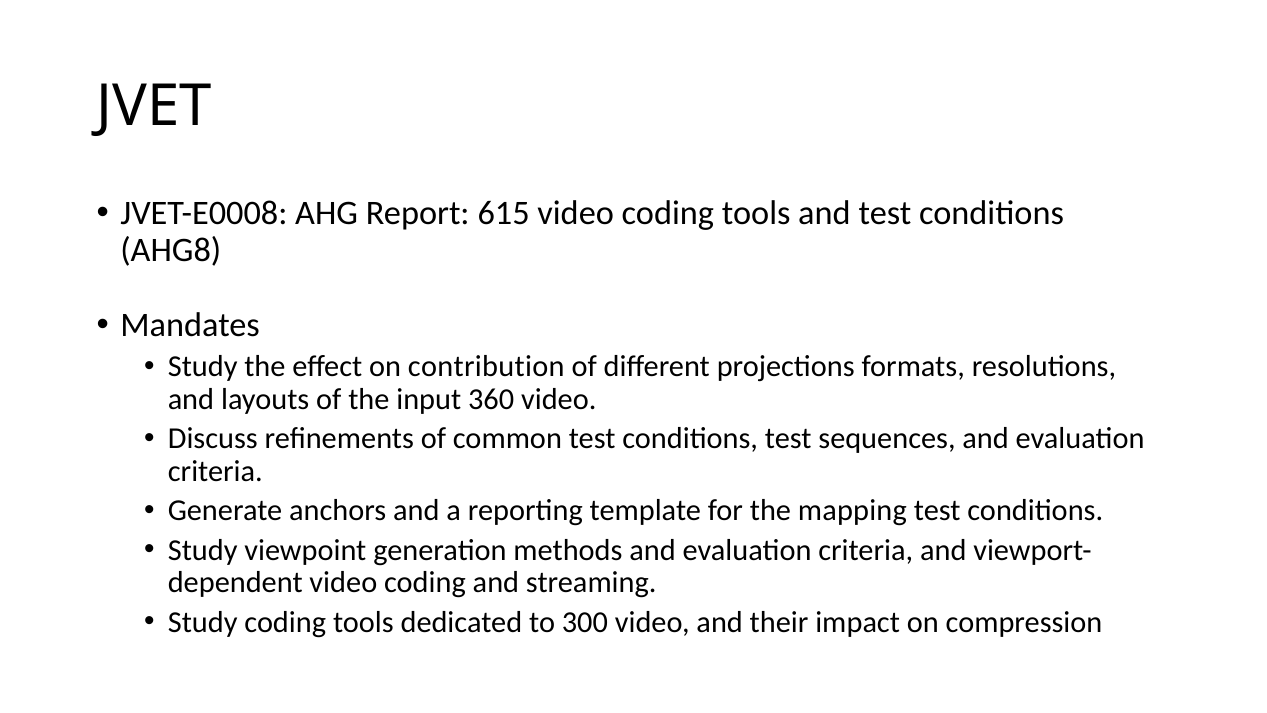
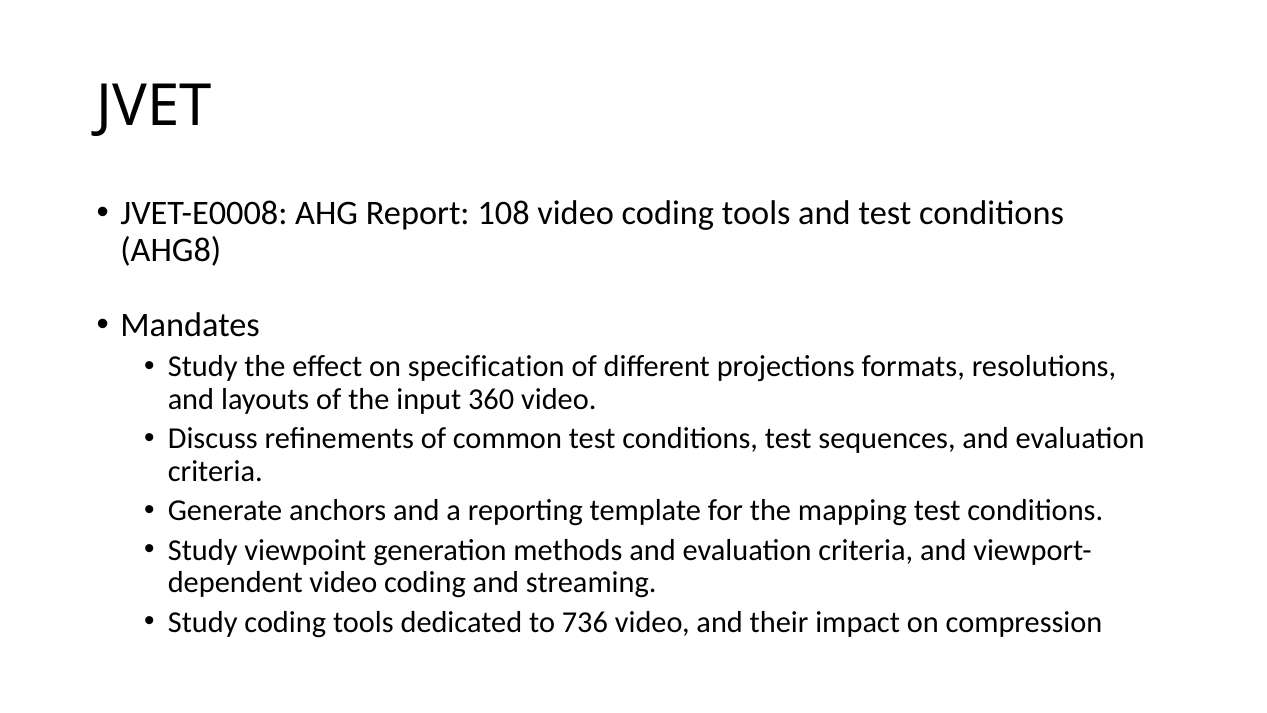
615: 615 -> 108 (504, 213)
contribution: contribution -> specification (486, 366)
300: 300 -> 736 (585, 622)
